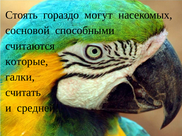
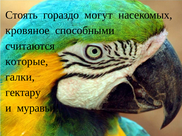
сосновой: сосновой -> кровяное (27, 31)
считать: считать -> гектару (23, 93)
средней: средней -> муравьи (38, 108)
